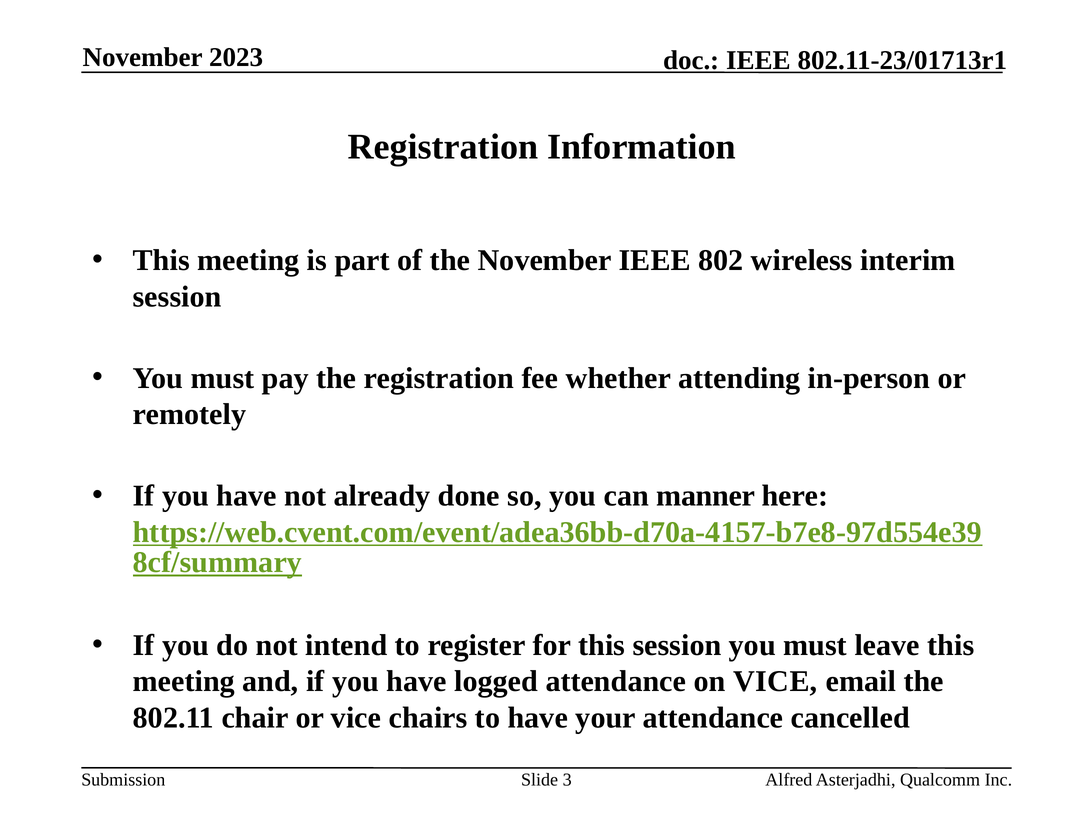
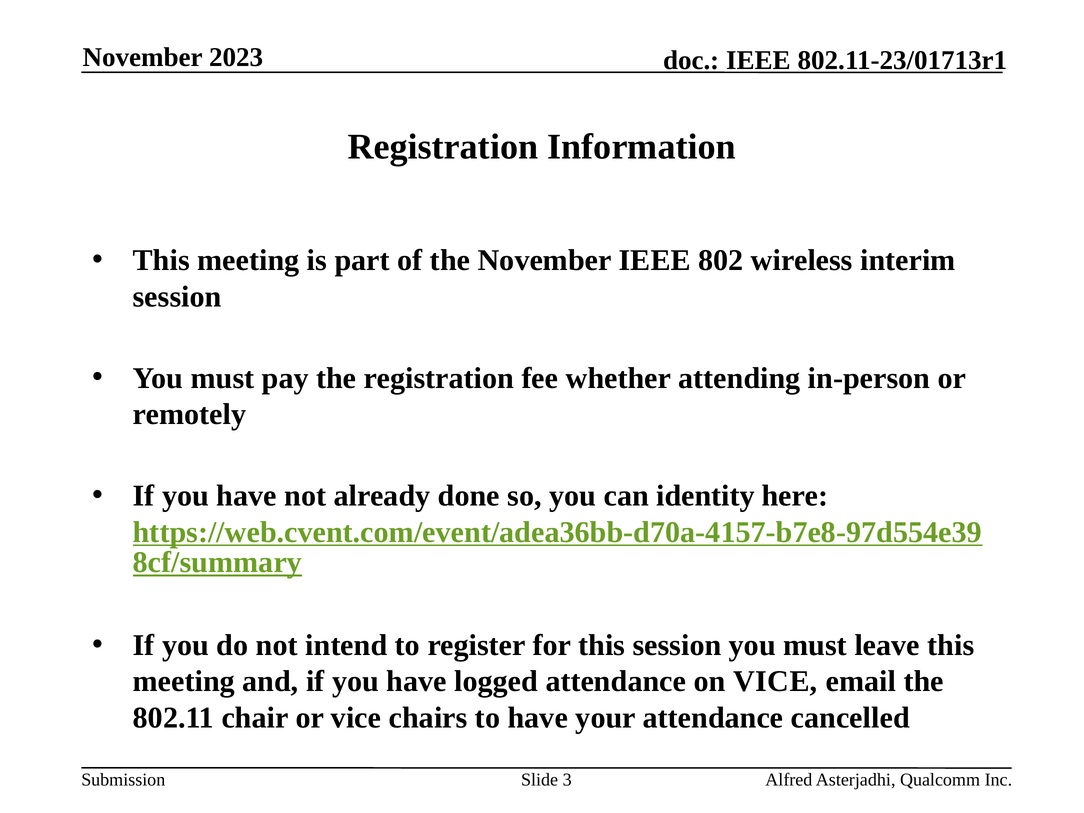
manner: manner -> identity (706, 496)
